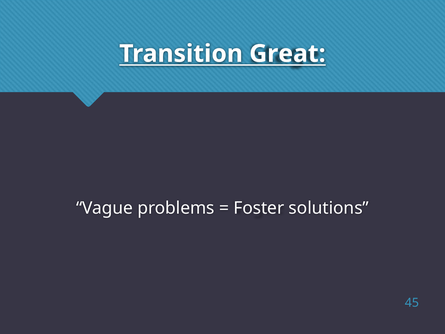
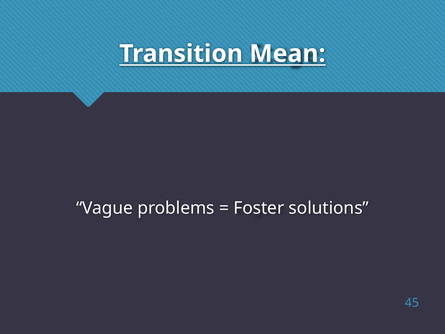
Great: Great -> Mean (287, 54)
